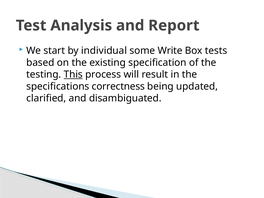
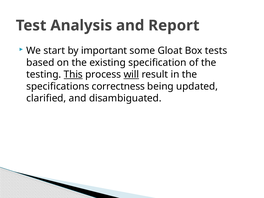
individual: individual -> important (104, 51)
Write: Write -> Gloat (170, 51)
will underline: none -> present (131, 74)
